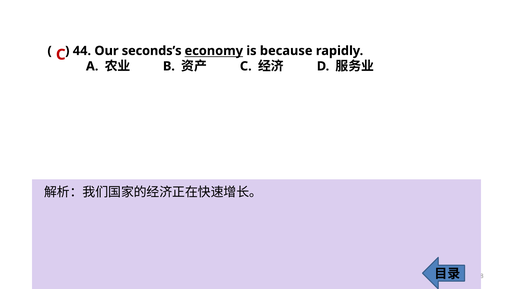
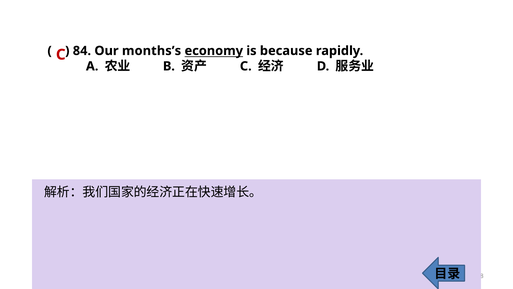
44: 44 -> 84 (82, 51)
seconds’s: seconds’s -> months’s (152, 51)
